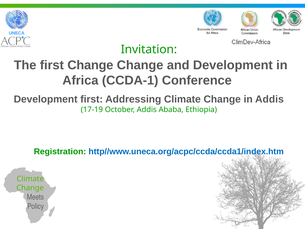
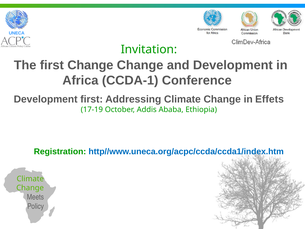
in Addis: Addis -> Effets (269, 99)
